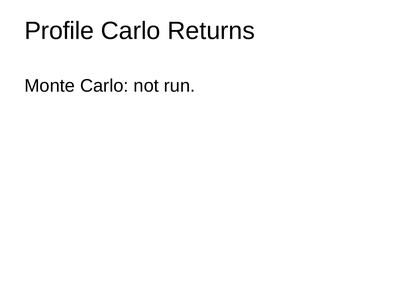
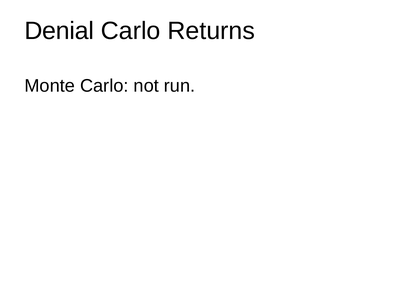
Profile: Profile -> Denial (59, 31)
